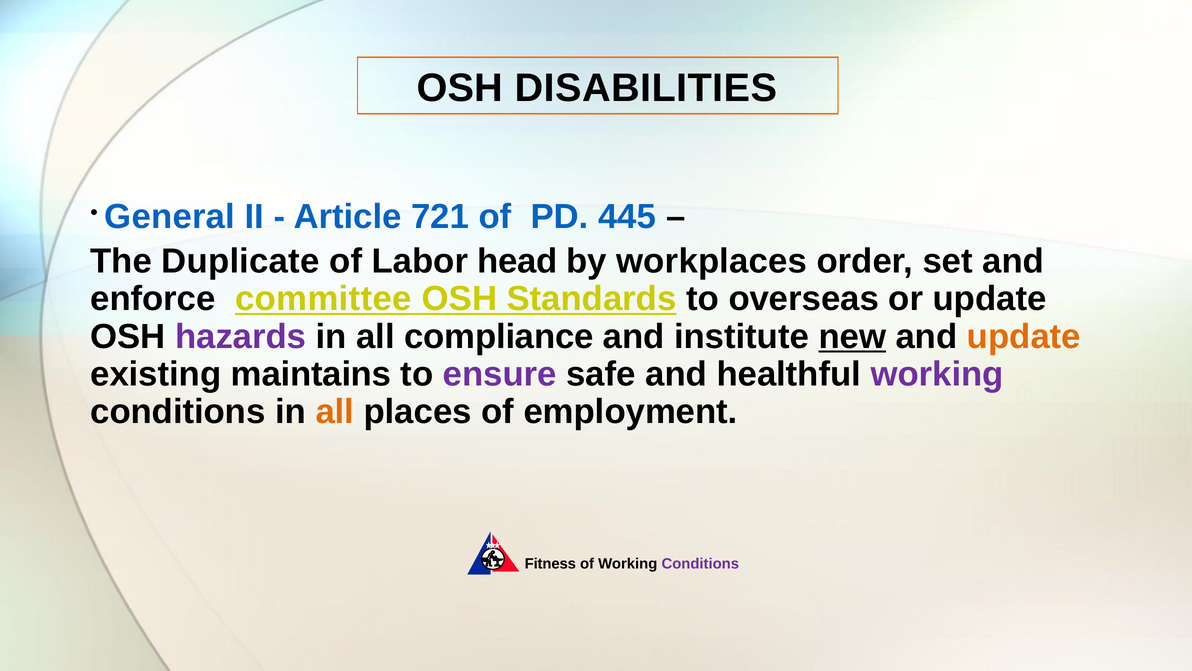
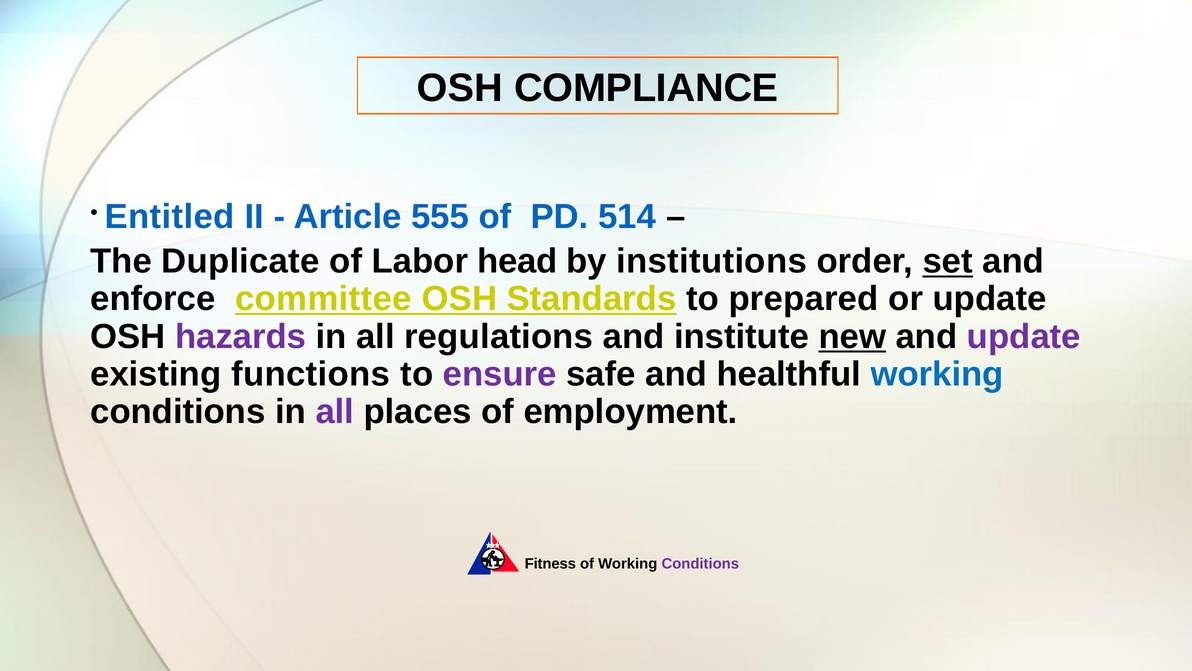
DISABILITIES: DISABILITIES -> COMPLIANCE (646, 88)
General: General -> Entitled (170, 217)
721: 721 -> 555 (440, 217)
445: 445 -> 514 (627, 217)
workplaces: workplaces -> institutions (712, 261)
set underline: none -> present (948, 261)
overseas: overseas -> prepared (804, 299)
compliance: compliance -> regulations (499, 336)
update colour: orange -> purple (1024, 336)
maintains: maintains -> functions (311, 374)
working colour: purple -> blue (937, 374)
all colour: orange -> purple (335, 411)
